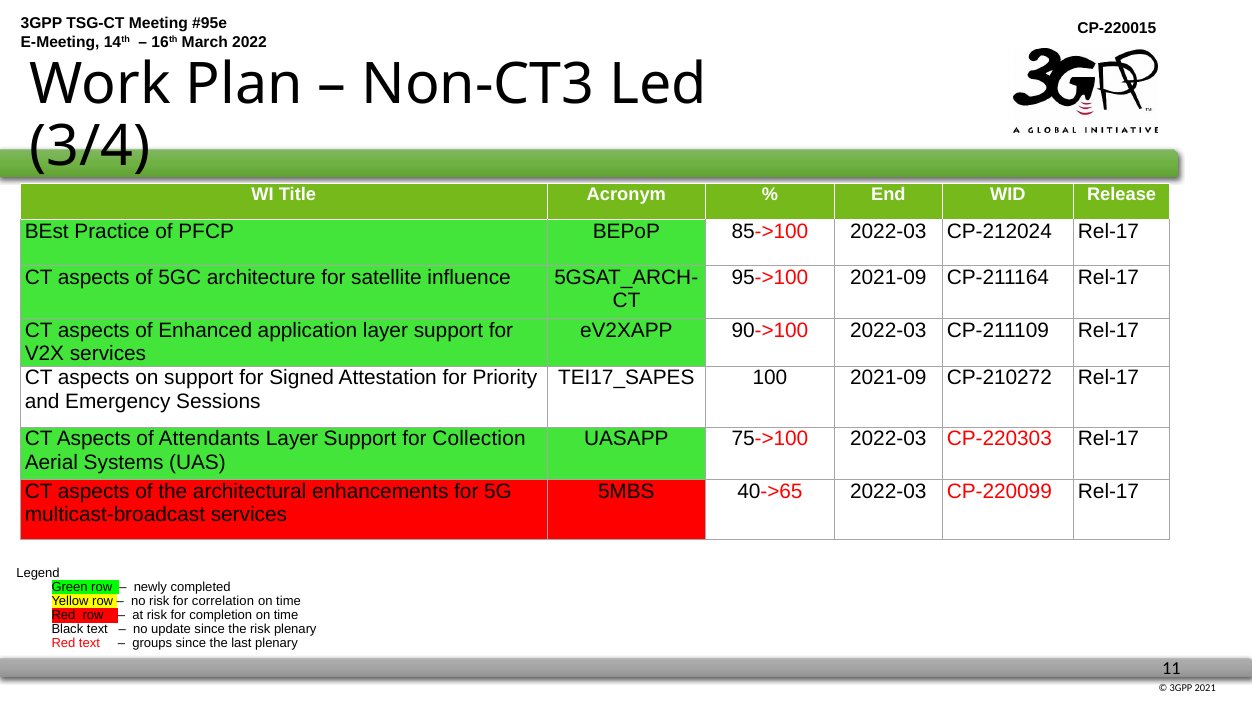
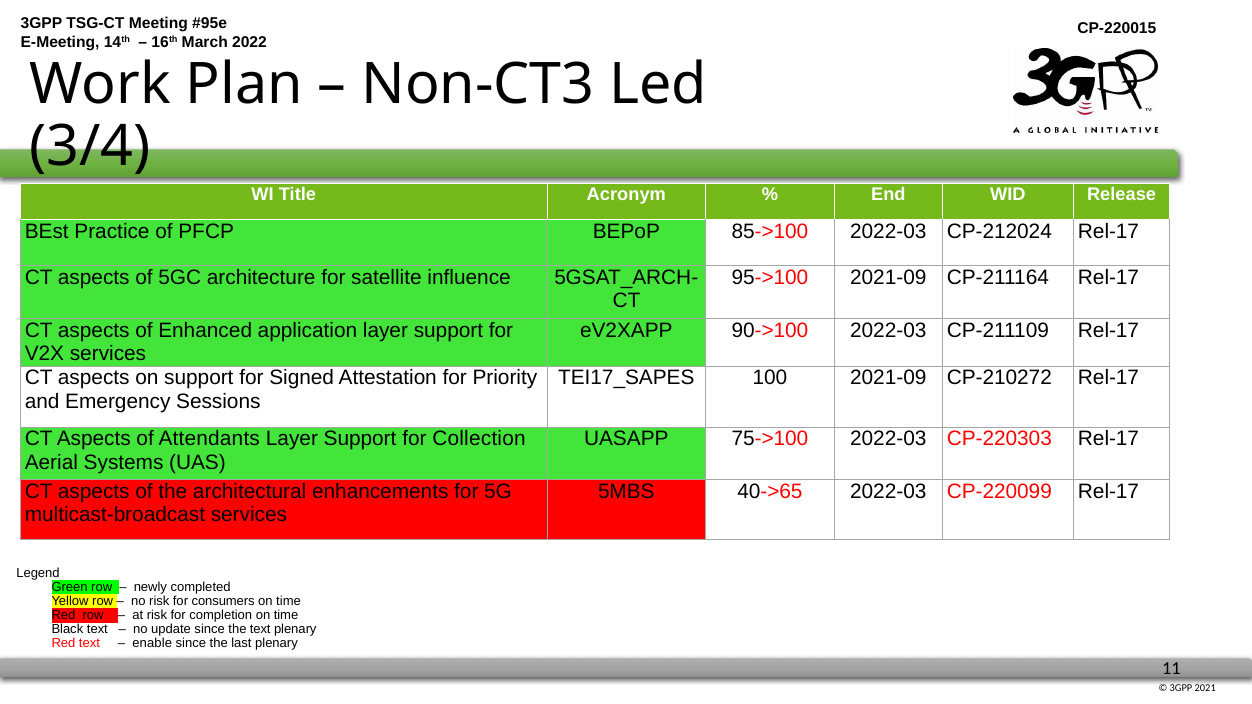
correlation: correlation -> consumers (223, 602)
the risk: risk -> text (260, 630)
groups: groups -> enable (152, 644)
